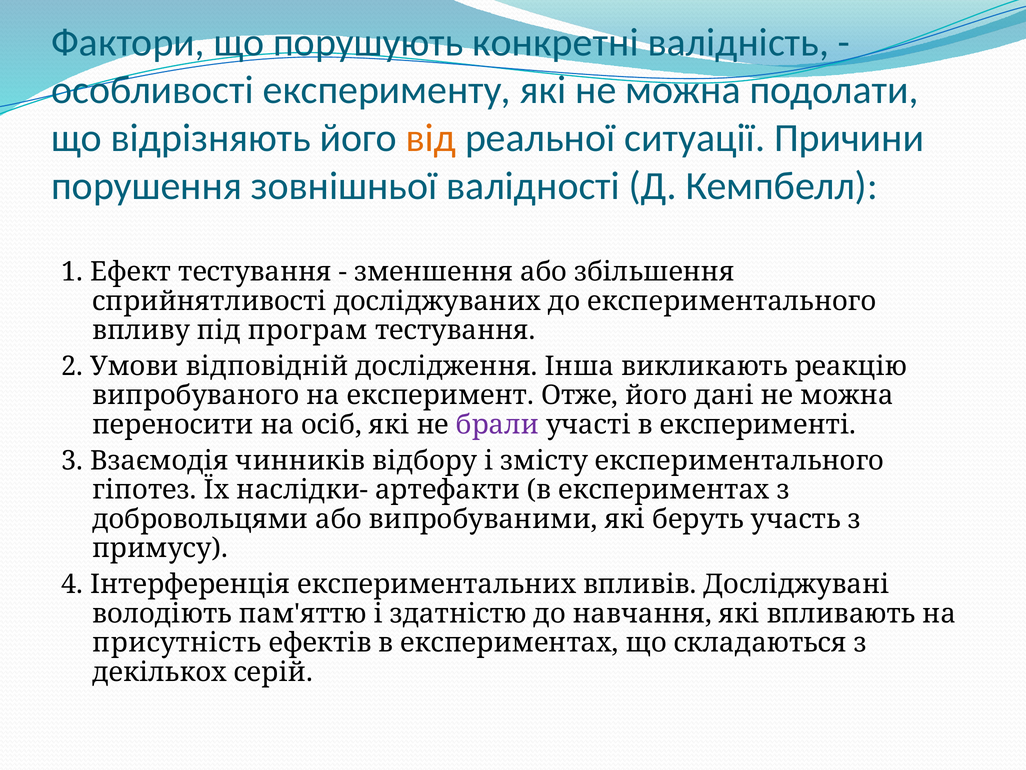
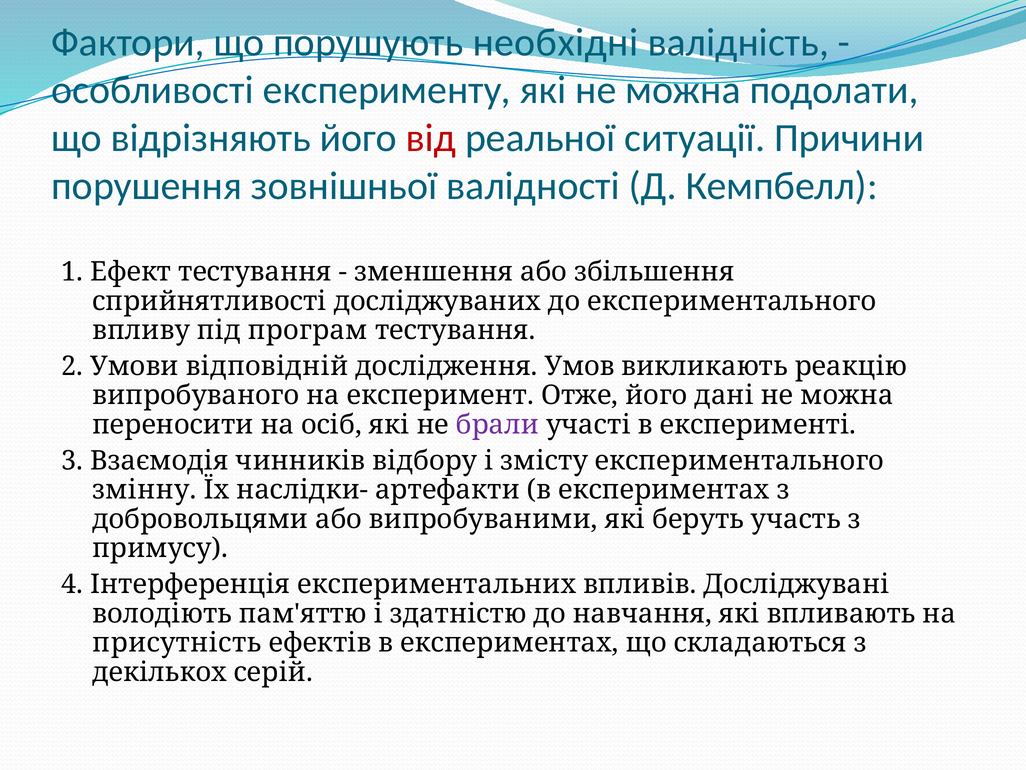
конкретні: конкретні -> необхідні (555, 42)
від colour: orange -> red (431, 138)
Інша: Інша -> Умов (580, 366)
гіпотез: гіпотез -> змінну (144, 490)
